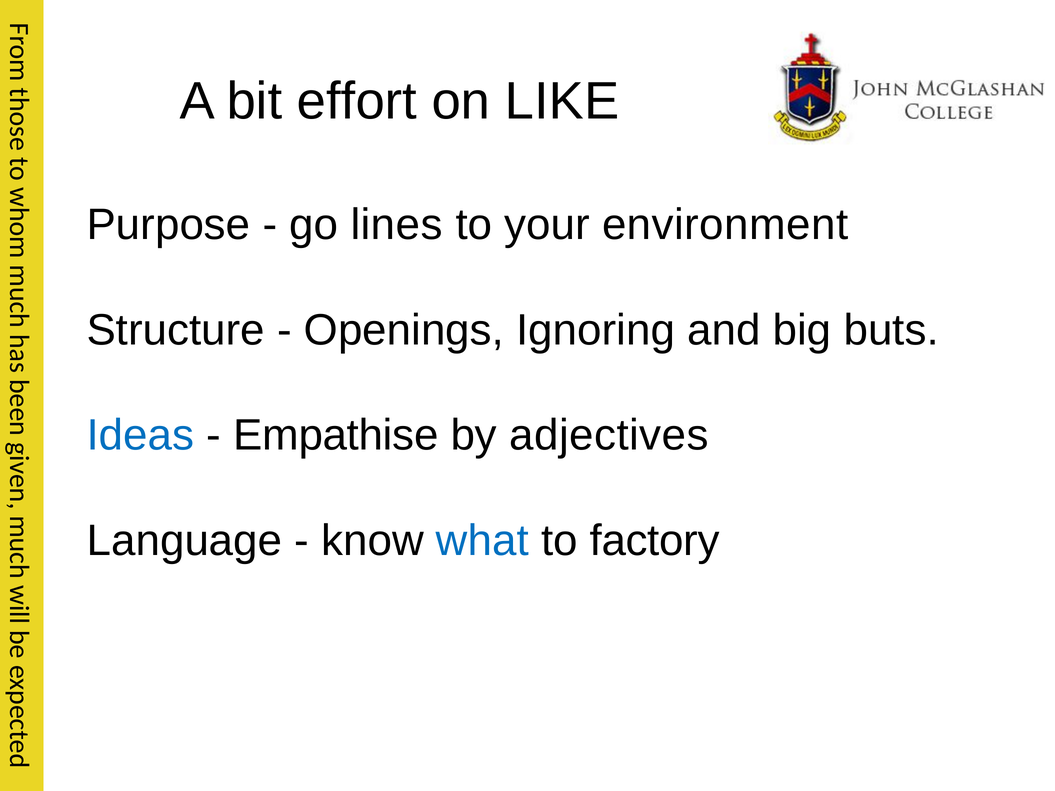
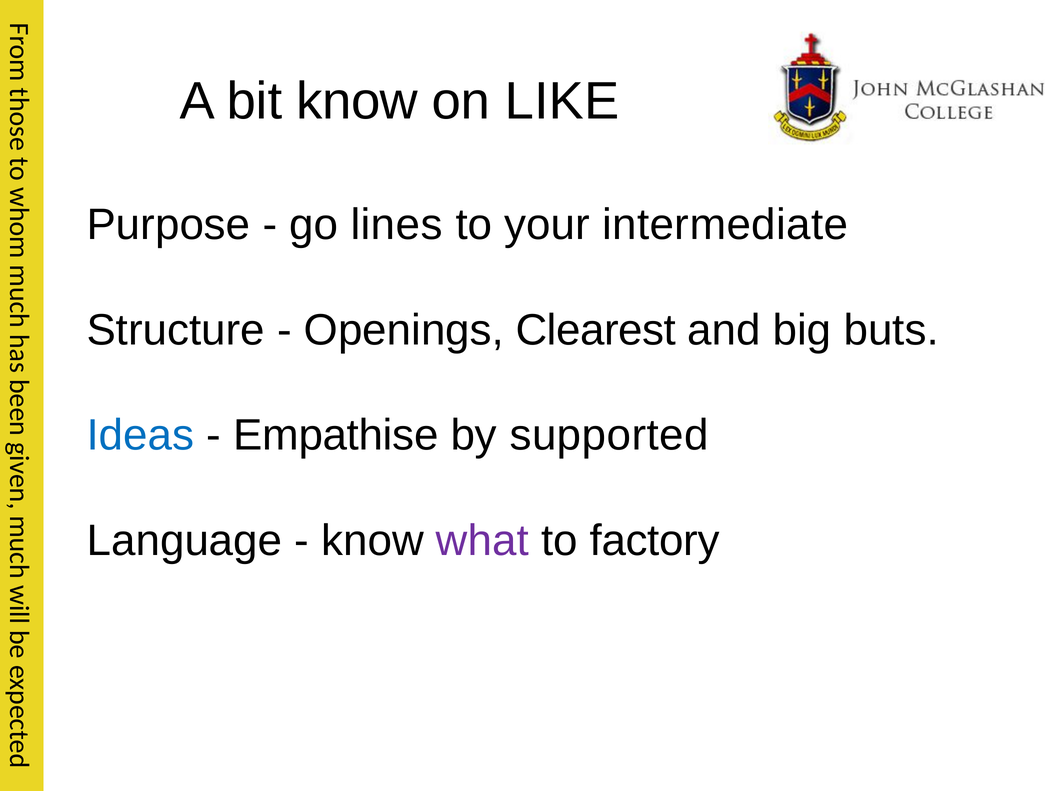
bit effort: effort -> know (357, 101)
environment: environment -> intermediate (725, 225)
Ignoring: Ignoring -> Clearest (596, 330)
adjectives: adjectives -> supported (609, 436)
what colour: blue -> purple (482, 541)
